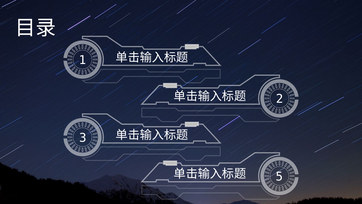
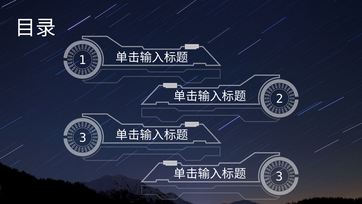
5: 5 -> 3 (279, 176)
